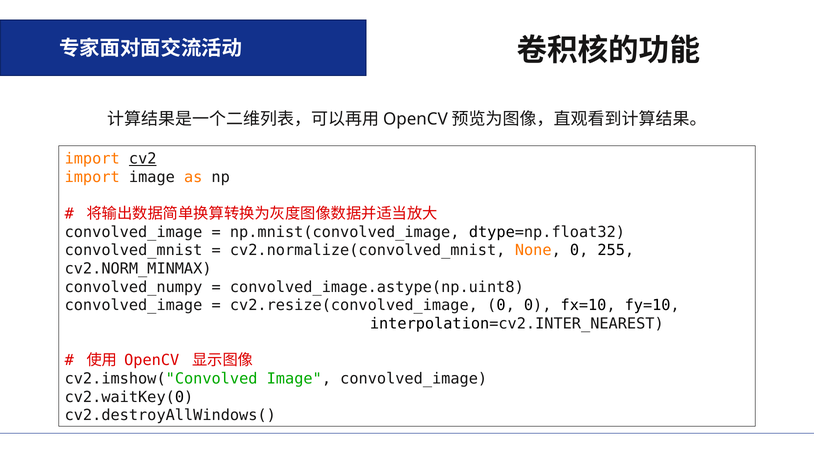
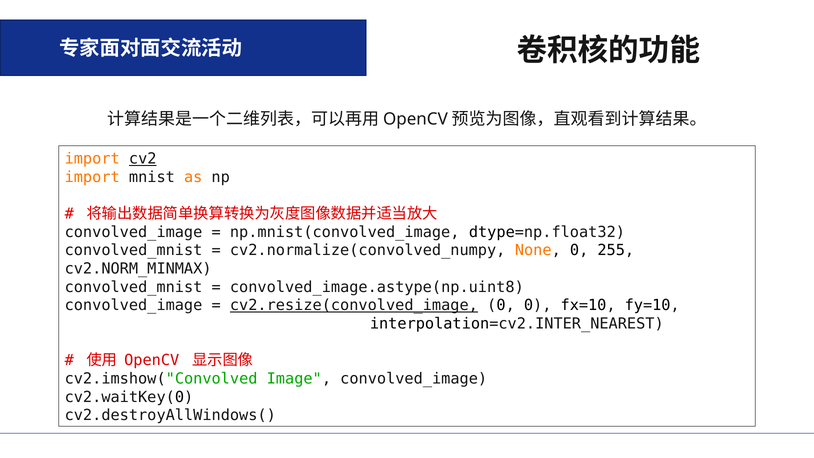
import image: image -> mnist (152, 177)
cv2.normalize(convolved_mnist: cv2.normalize(convolved_mnist -> cv2.normalize(convolved_numpy (368, 250)
convolved_numpy: convolved_numpy -> convolved_mnist (134, 287)
cv2.resize(convolved_image underline: none -> present (354, 305)
